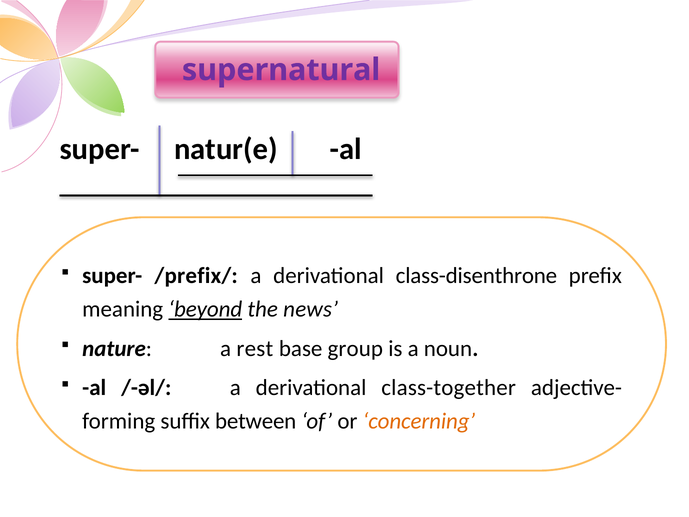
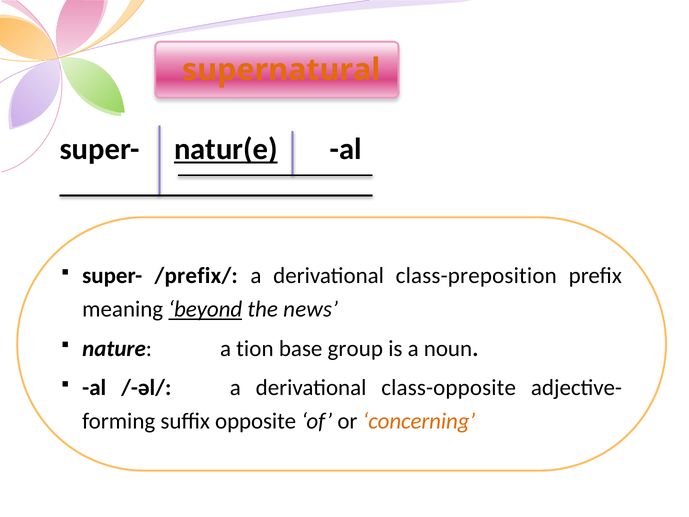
supernatural colour: purple -> orange (281, 70)
natur(e underline: none -> present (226, 149)
class-disenthrone: class-disenthrone -> class-preposition (476, 276)
rest: rest -> tion (255, 348)
class-together: class-together -> class-opposite (449, 388)
between: between -> opposite (256, 421)
